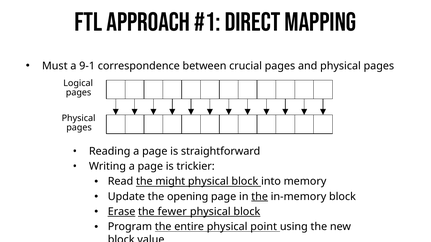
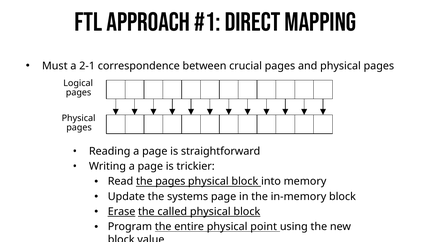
9-1: 9-1 -> 2-1 (87, 66)
the might: might -> pages (170, 182)
opening: opening -> systems (188, 197)
the underline: present -> none (260, 197)
fewer: fewer -> called (172, 212)
